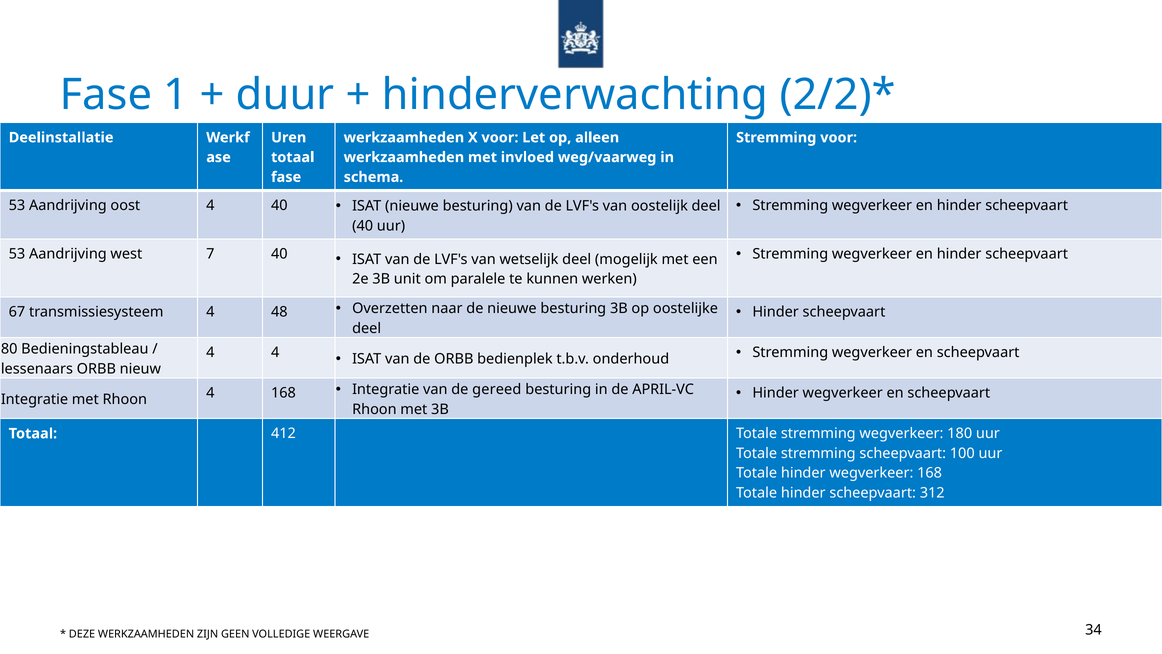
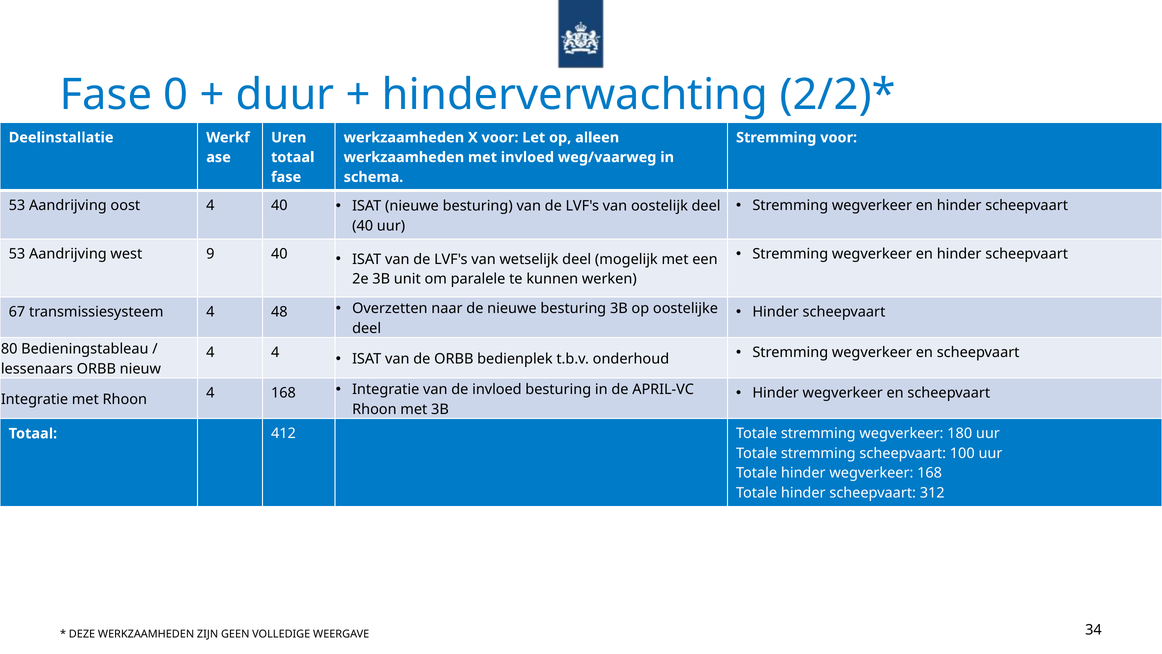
1: 1 -> 0 (176, 95)
7: 7 -> 9 (210, 254)
de gereed: gereed -> invloed (497, 389)
